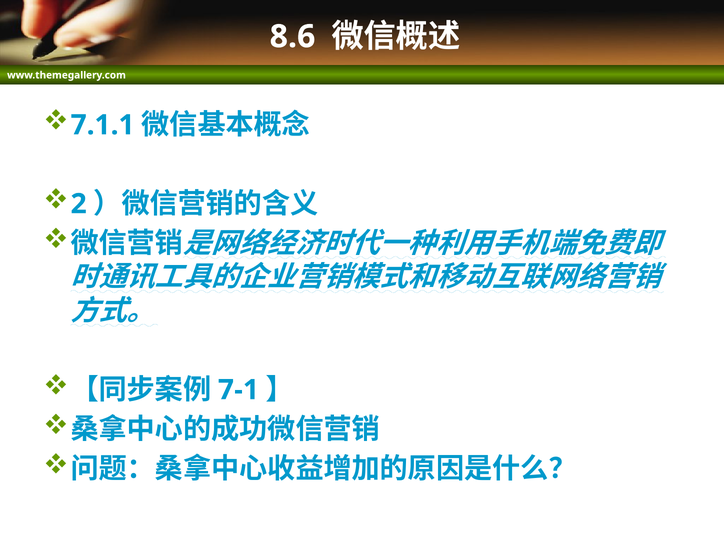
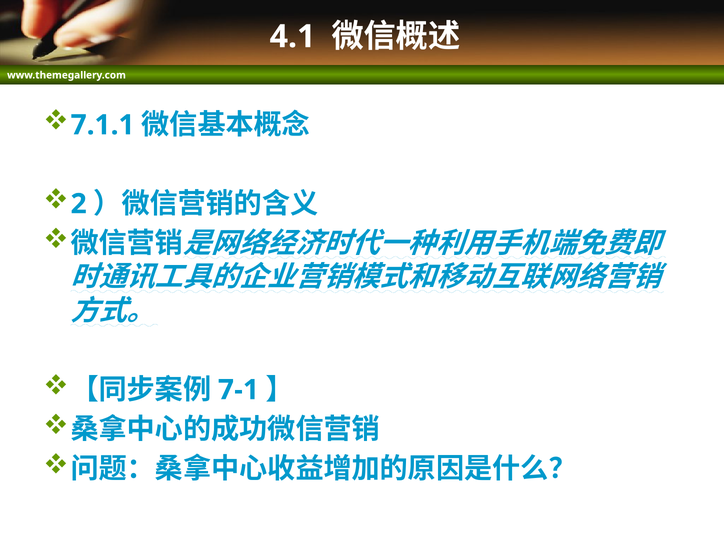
8.6: 8.6 -> 4.1 (293, 37)
